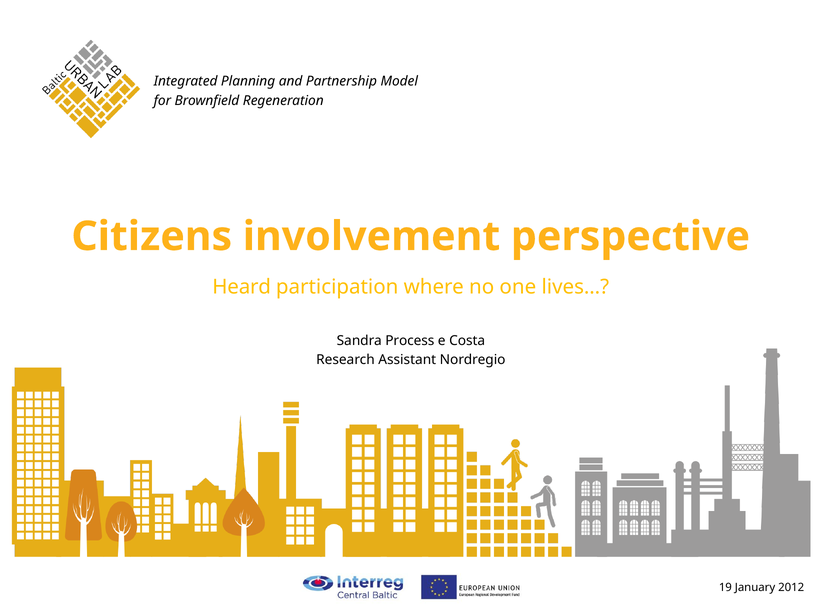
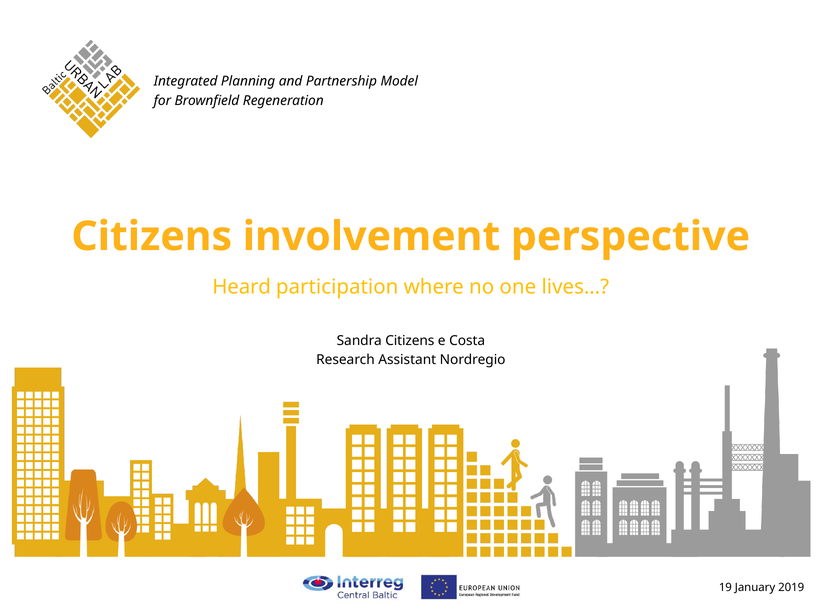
Sandra Process: Process -> Citizens (410, 341)
2012: 2012 -> 2019 (791, 588)
